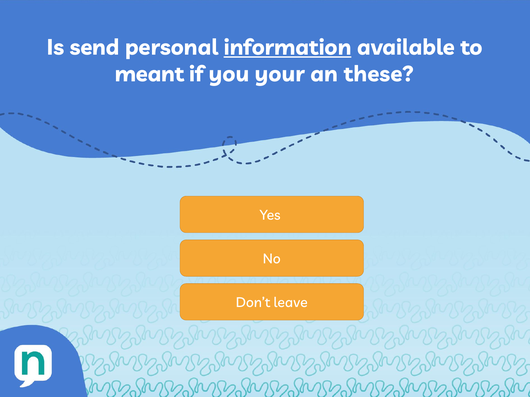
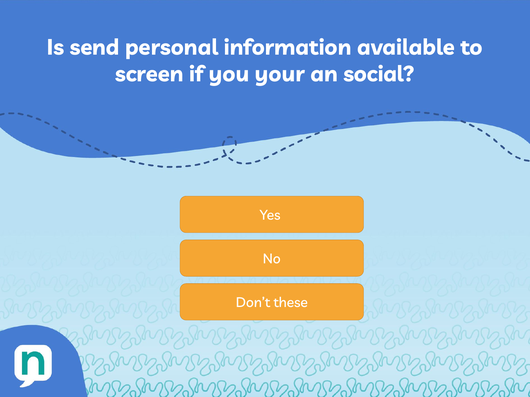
information underline: present -> none (288, 48)
meant: meant -> screen (149, 74)
these: these -> social (379, 74)
leave: leave -> these (291, 303)
